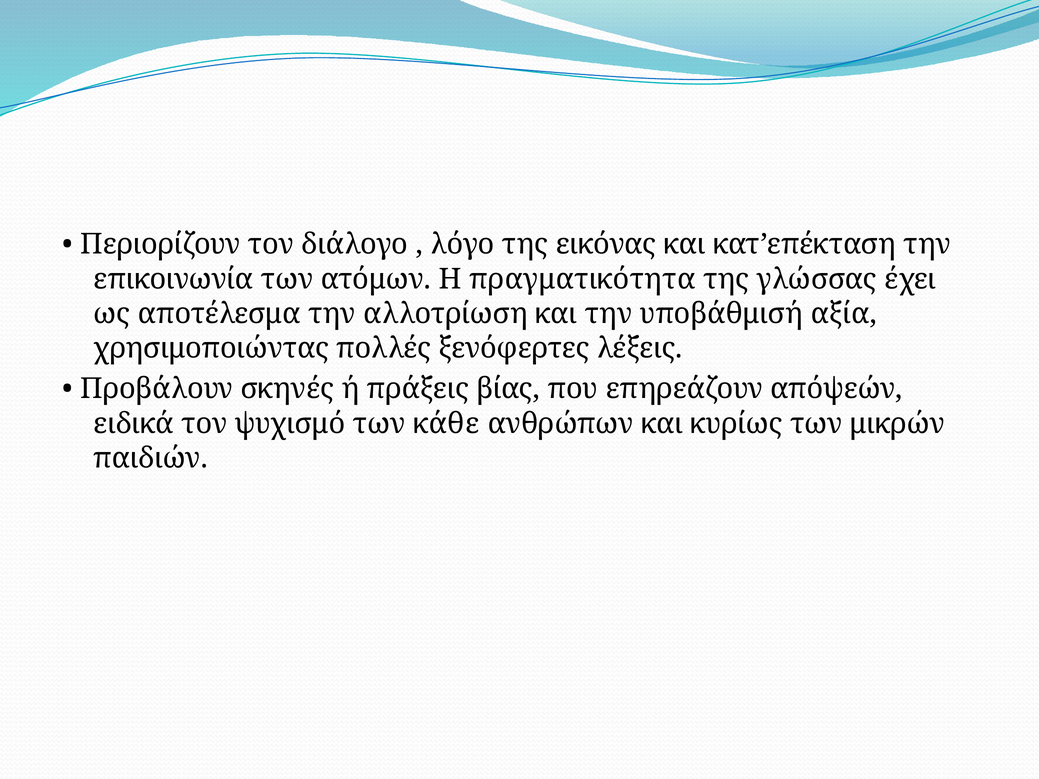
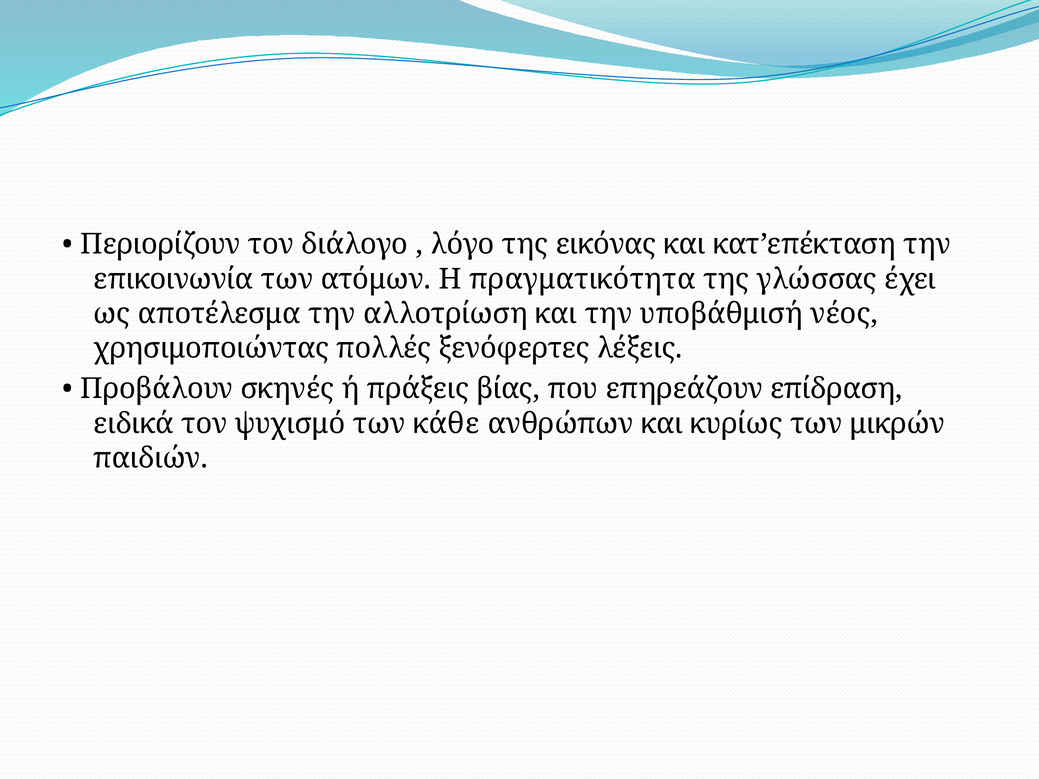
αξία: αξία -> νέος (844, 314)
απόψεών: απόψεών -> επίδραση (836, 389)
